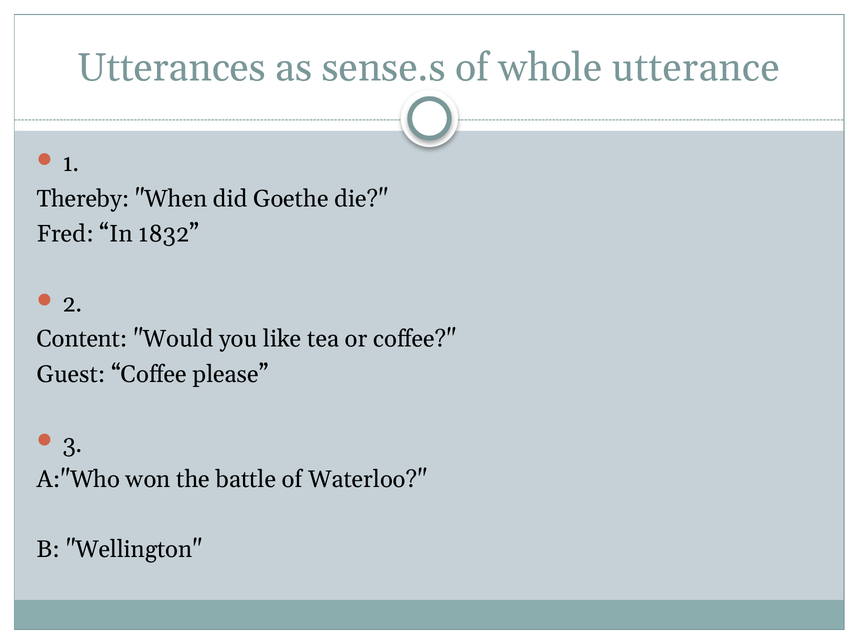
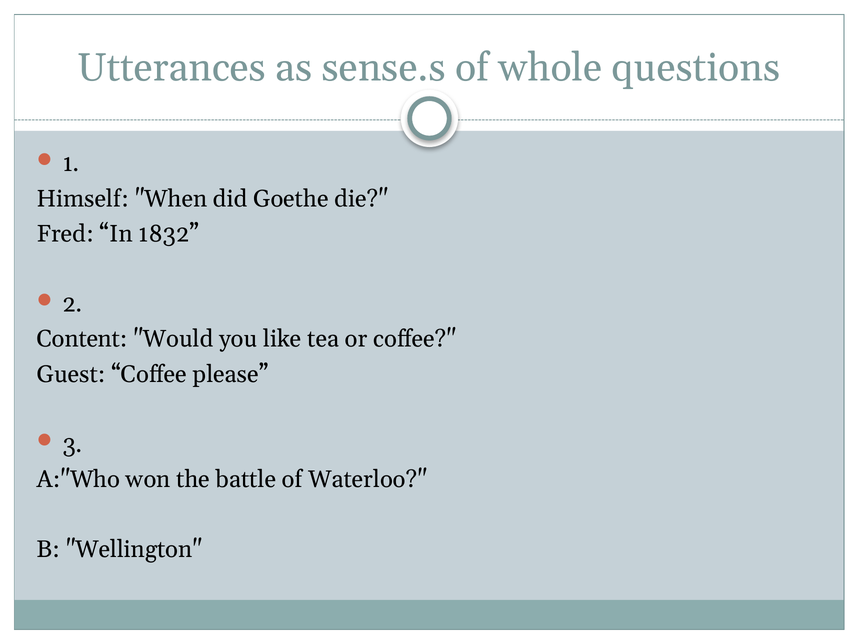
utterance: utterance -> questions (696, 68)
Thereby: Thereby -> Himself (83, 199)
